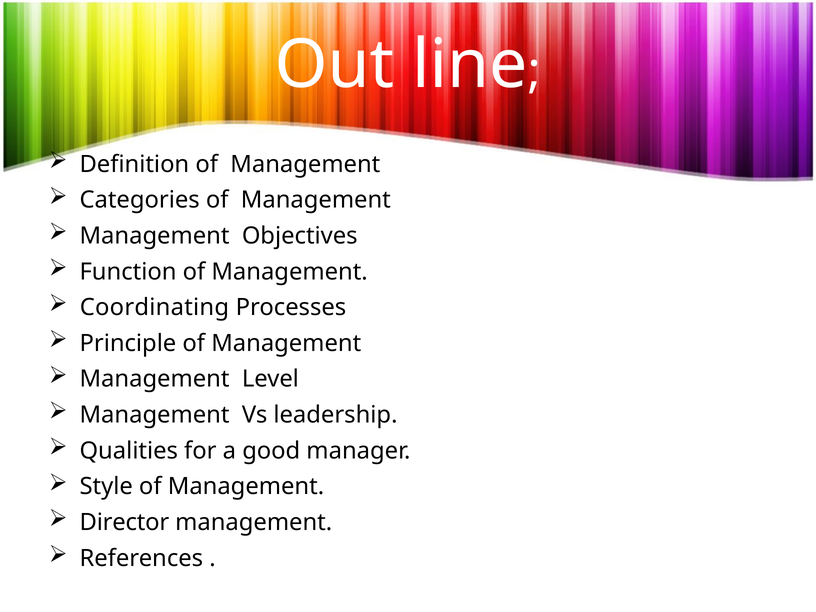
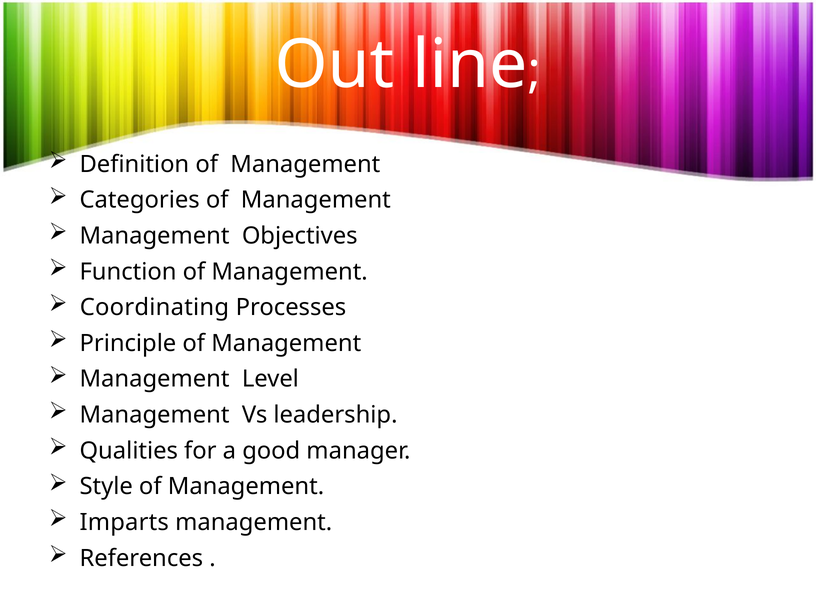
Director: Director -> Imparts (124, 522)
